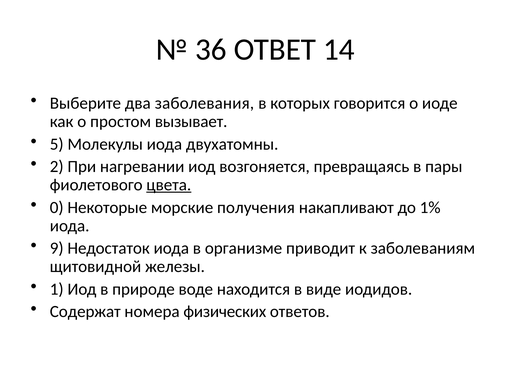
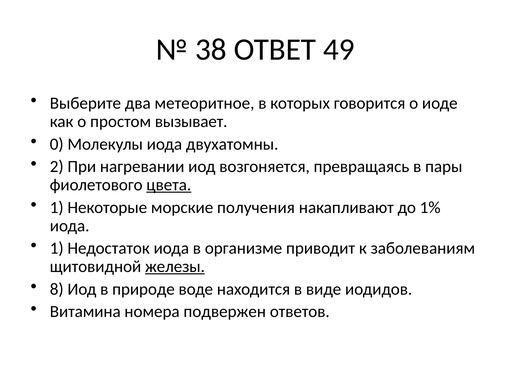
36: 36 -> 38 (211, 49)
14: 14 -> 49 (339, 49)
заболевания: заболевания -> метеоритное (205, 103)
5: 5 -> 0 (57, 144)
0: 0 -> 1 (57, 208)
9: 9 -> 1 (57, 248)
железы underline: none -> present (175, 267)
1: 1 -> 8 (57, 289)
Содержат: Содержат -> Витамина (85, 312)
физических: физических -> подвержен (225, 312)
